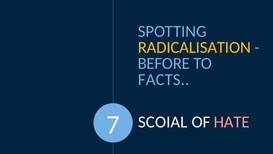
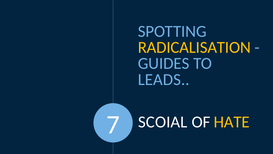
BEFORE: BEFORE -> GUIDES (164, 63)
FACTS: FACTS -> LEADS (164, 79)
HATE colour: pink -> yellow (232, 122)
